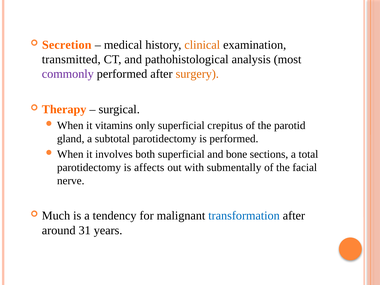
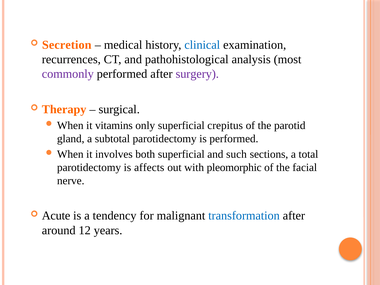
clinical colour: orange -> blue (202, 45)
transmitted: transmitted -> recurrences (71, 59)
surgery colour: orange -> purple (197, 74)
bone: bone -> such (236, 154)
submentally: submentally -> pleomorphic (234, 168)
Much: Much -> Acute (56, 216)
31: 31 -> 12 (85, 230)
